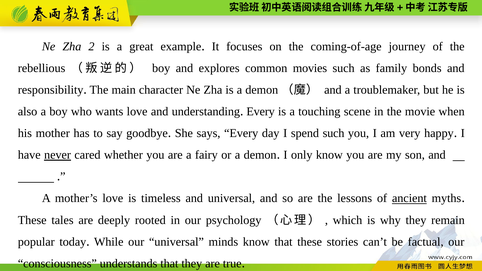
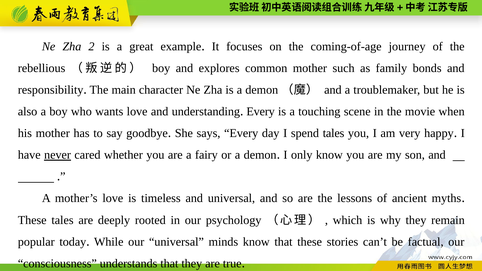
common movies: movies -> mother (310, 68)
spend such: such -> tales (334, 133)
ancient underline: present -> none (409, 198)
